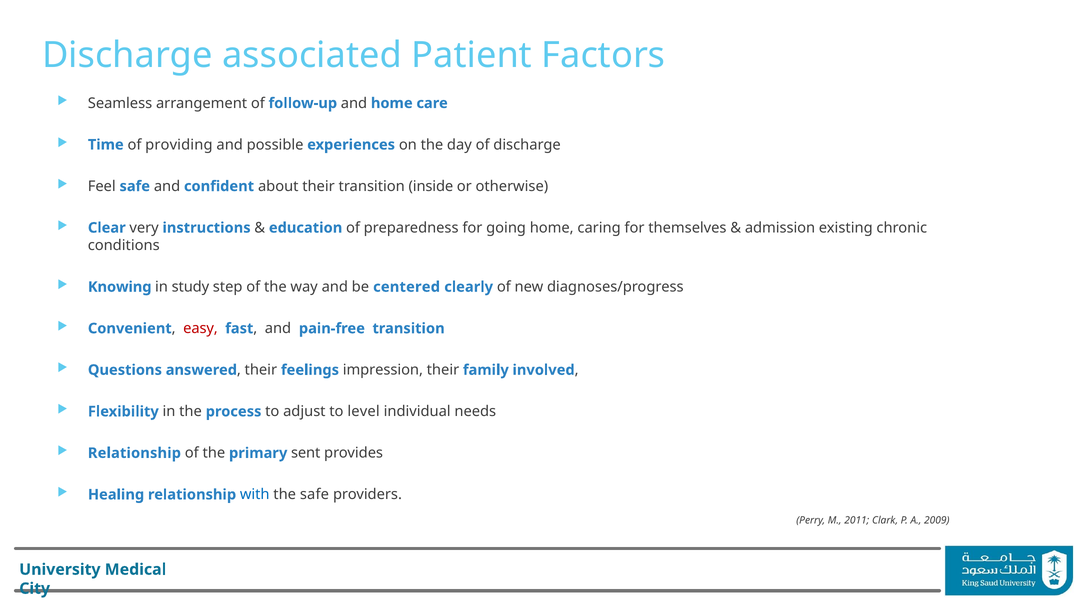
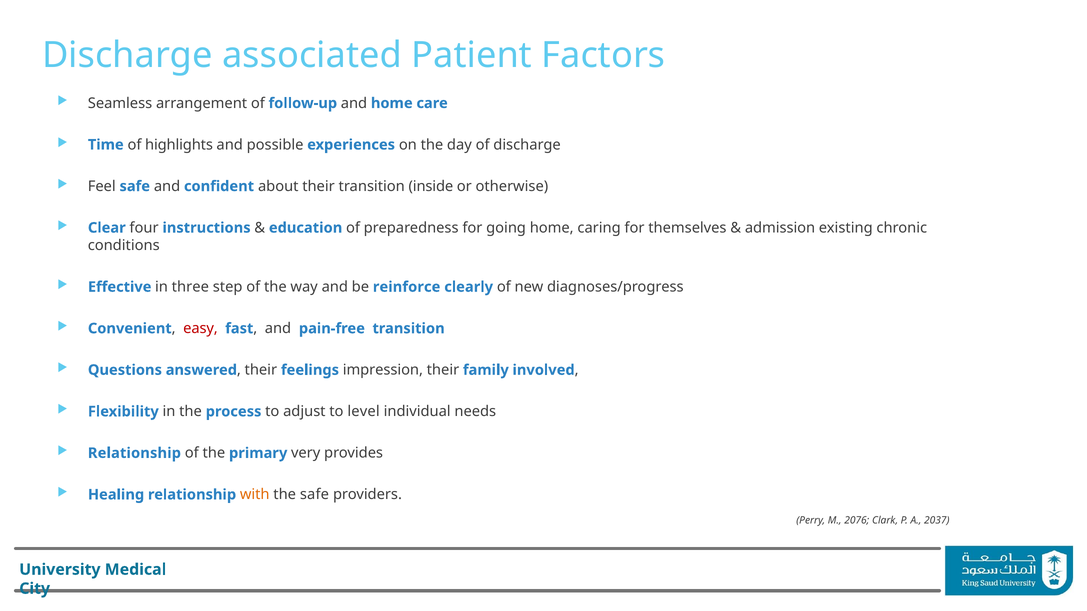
providing: providing -> highlights (179, 145)
very: very -> four (144, 228)
Knowing: Knowing -> Effective (120, 287)
study: study -> three (190, 287)
centered: centered -> reinforce (407, 287)
sent: sent -> very (306, 453)
with colour: blue -> orange (255, 495)
2011: 2011 -> 2076 (857, 521)
2009: 2009 -> 2037 (937, 521)
